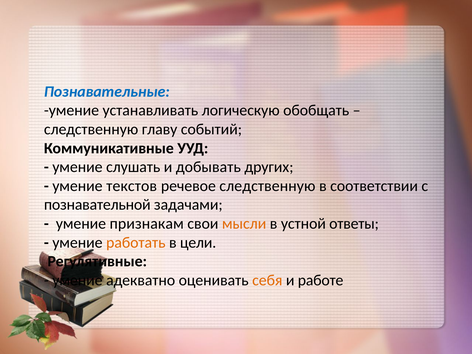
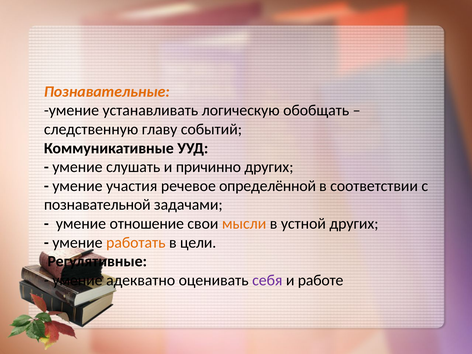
Познавательные colour: blue -> orange (107, 92)
добывать: добывать -> причинно (208, 167)
текстов: текстов -> участия (132, 186)
речевое следственную: следственную -> определённой (268, 186)
признакам: признакам -> отношение (147, 224)
устной ответы: ответы -> других (354, 224)
себя colour: orange -> purple (267, 280)
